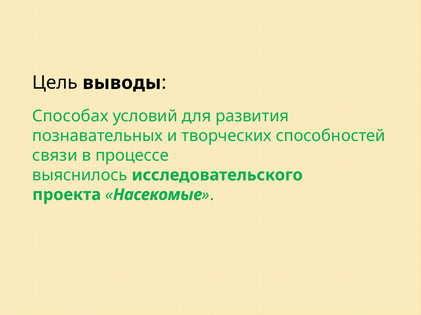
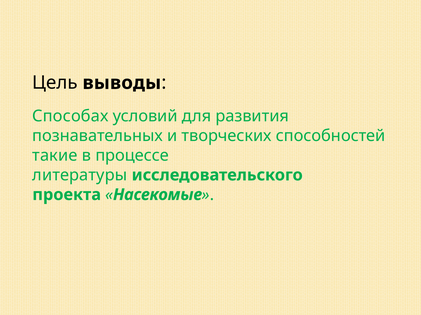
связи: связи -> такие (55, 156)
выяснилось: выяснилось -> литературы (80, 175)
